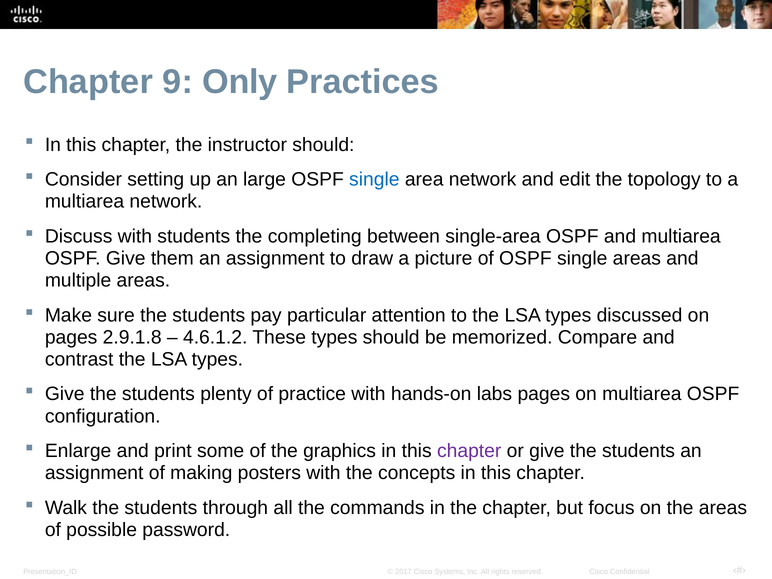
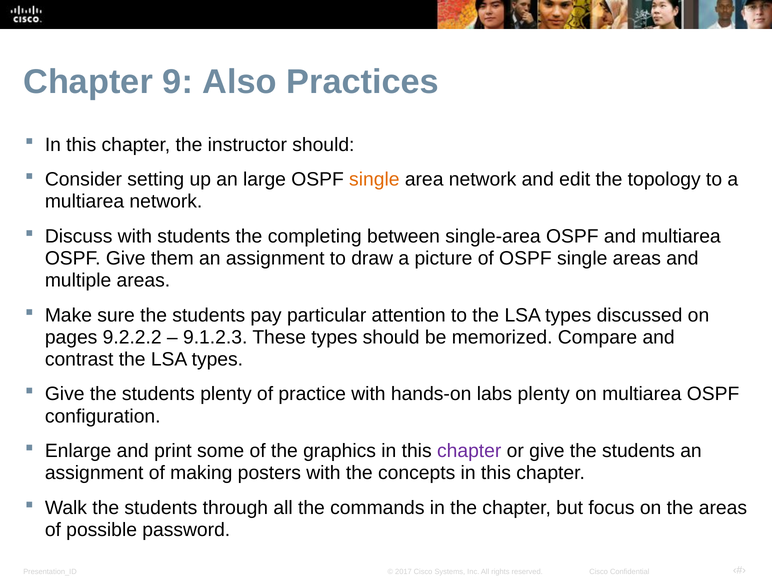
Only: Only -> Also (240, 82)
single colour: blue -> orange (374, 180)
2.9.1.8: 2.9.1.8 -> 9.2.2.2 (132, 337)
4.6.1.2: 4.6.1.2 -> 9.1.2.3 (215, 337)
labs pages: pages -> plenty (544, 394)
